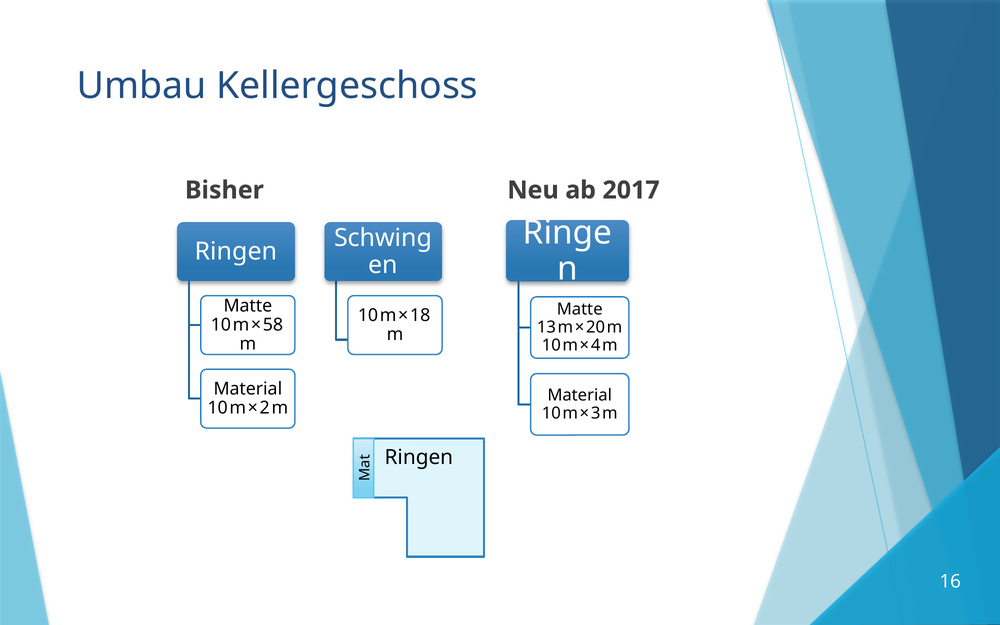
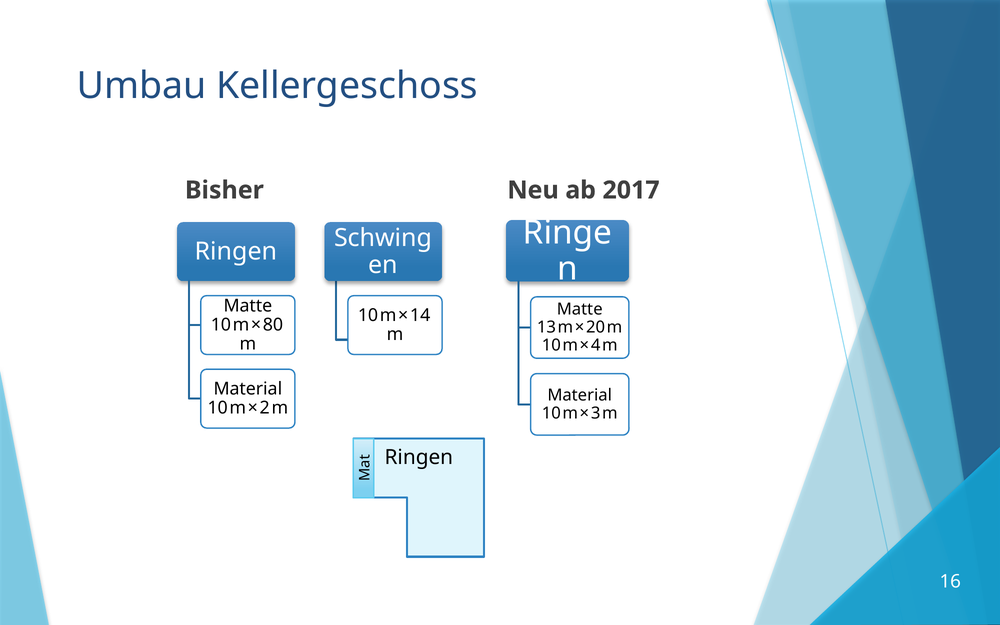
18: 18 -> 14 (420, 315)
58: 58 -> 80 (273, 325)
